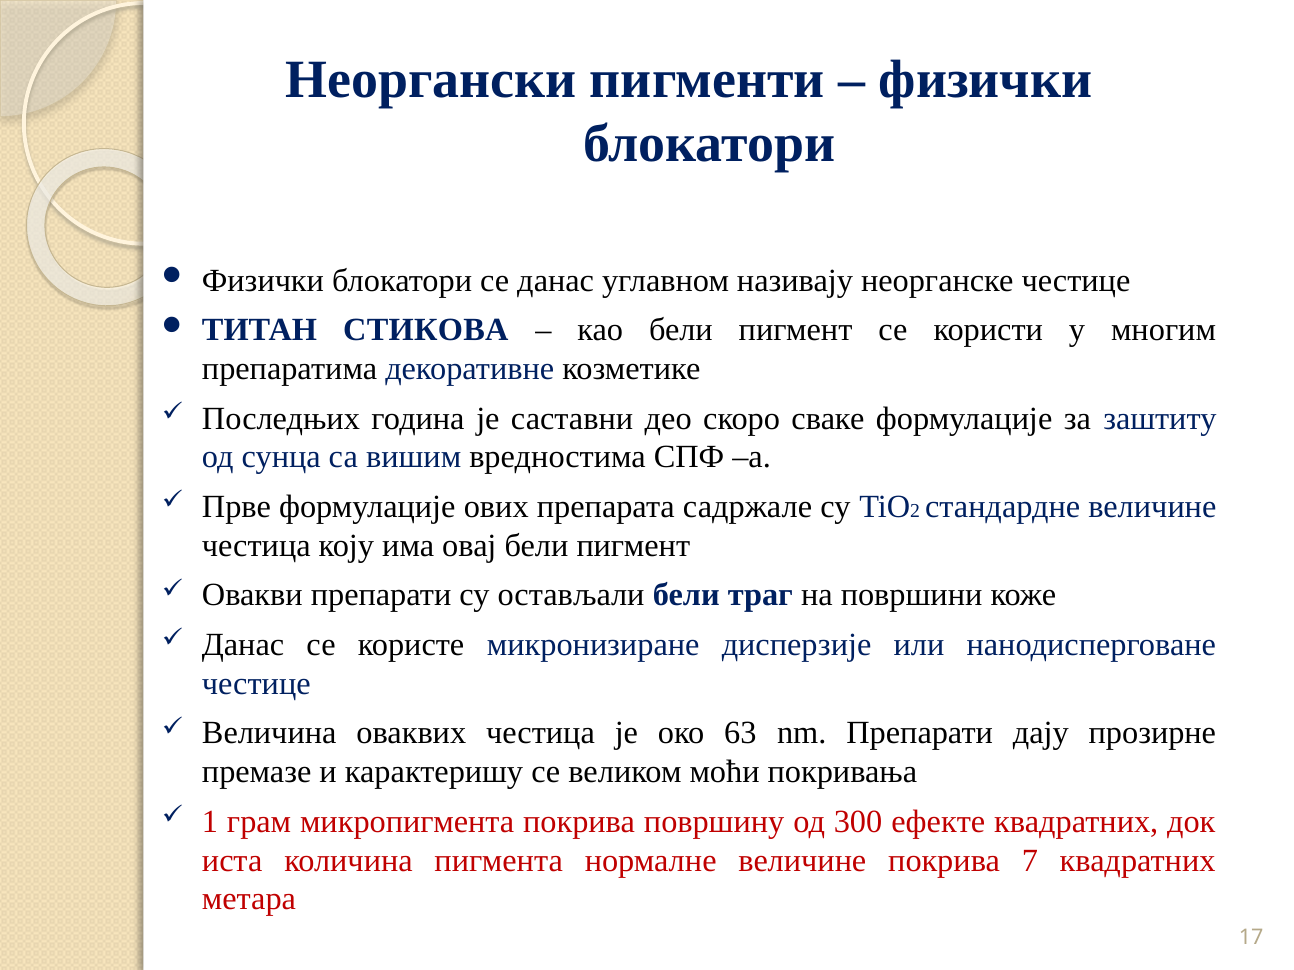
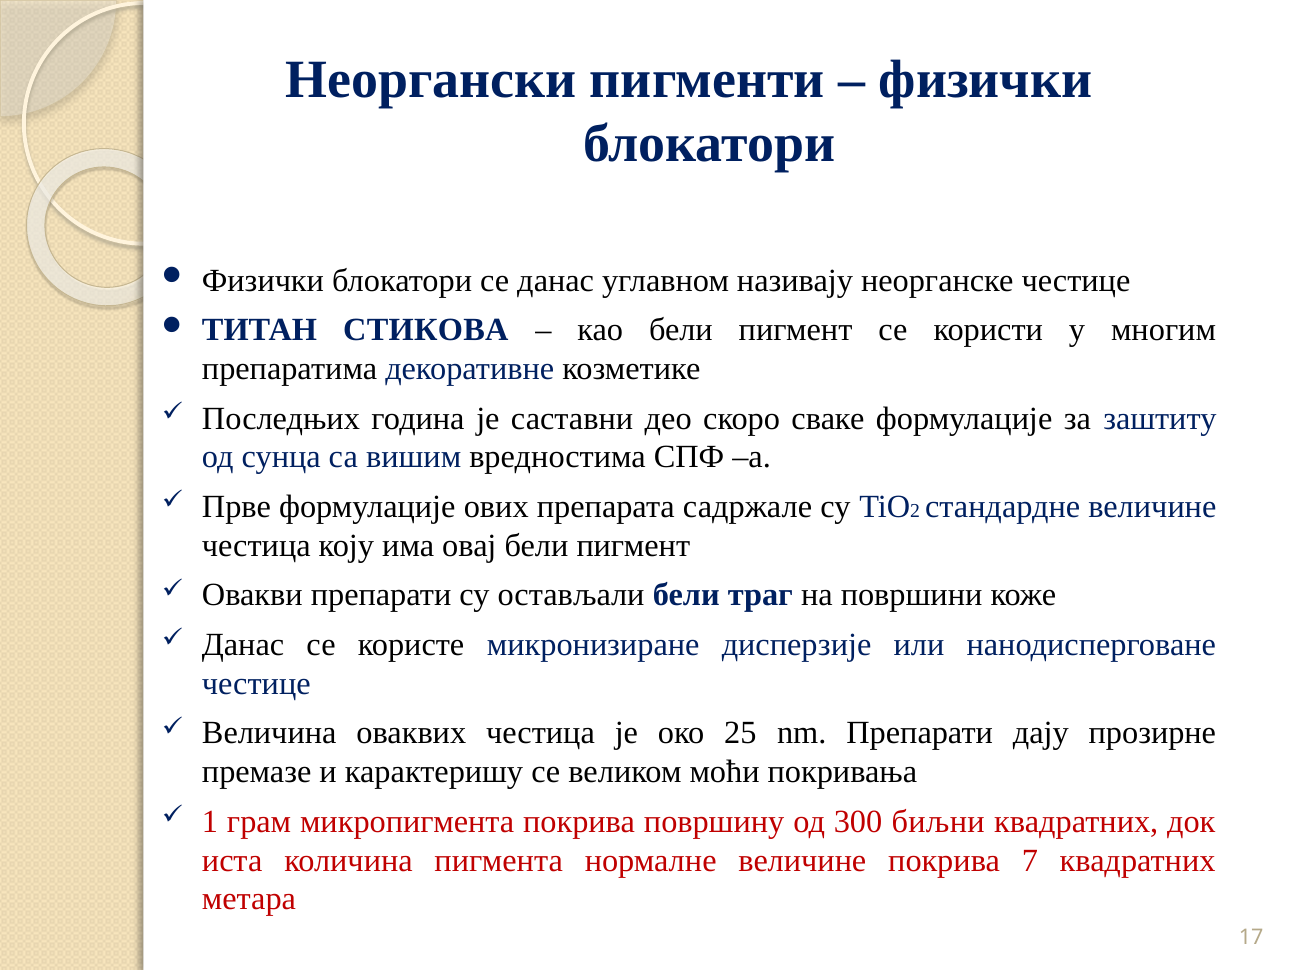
63: 63 -> 25 (740, 734)
ефекте: ефекте -> биљни (938, 822)
